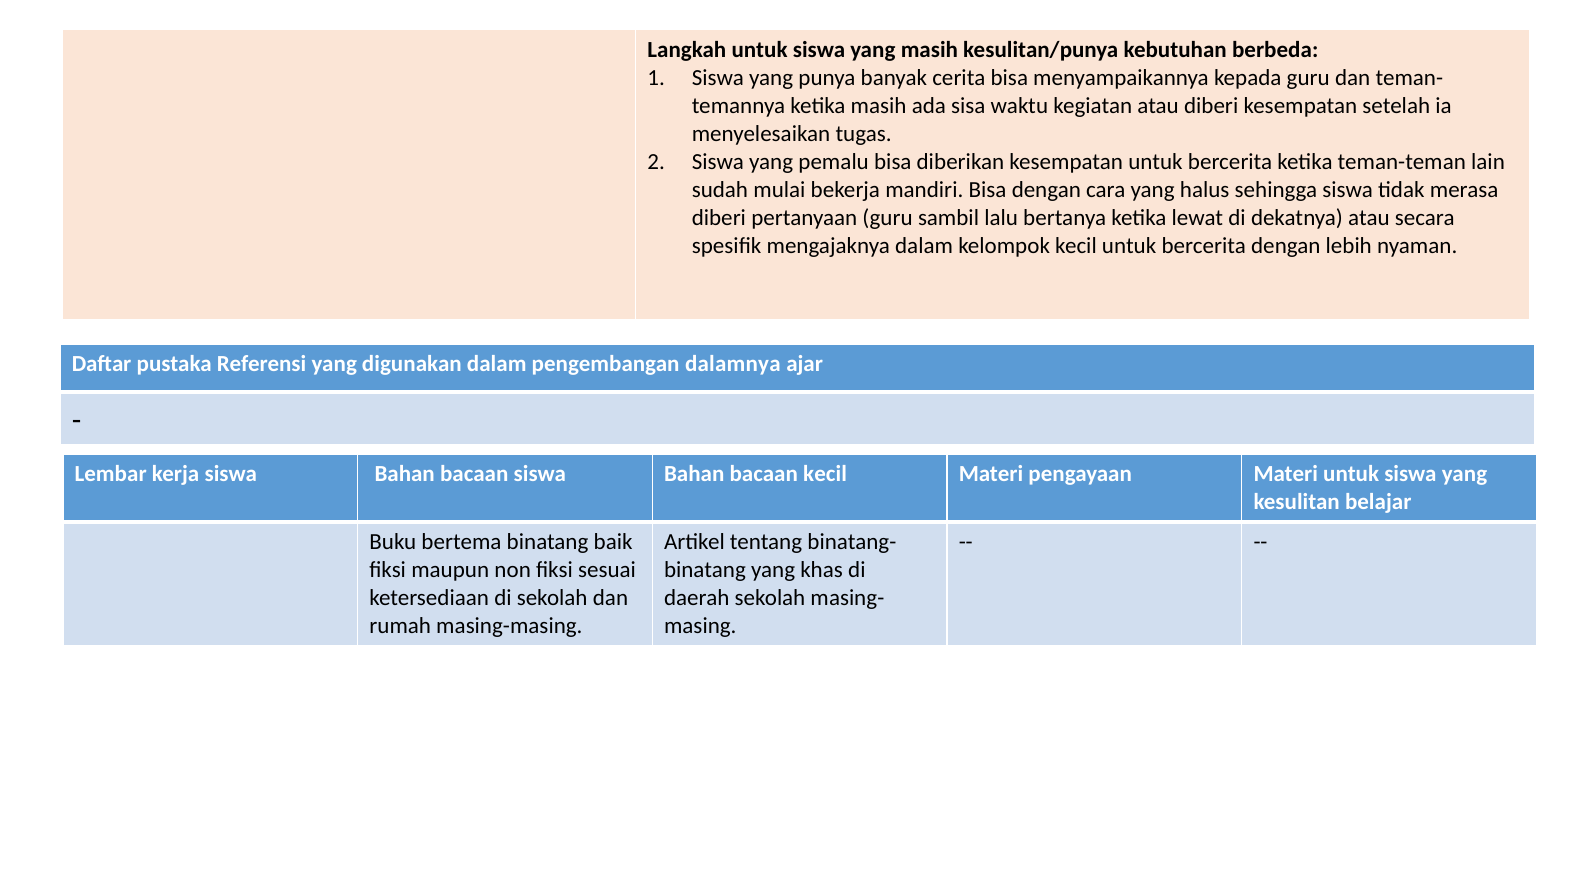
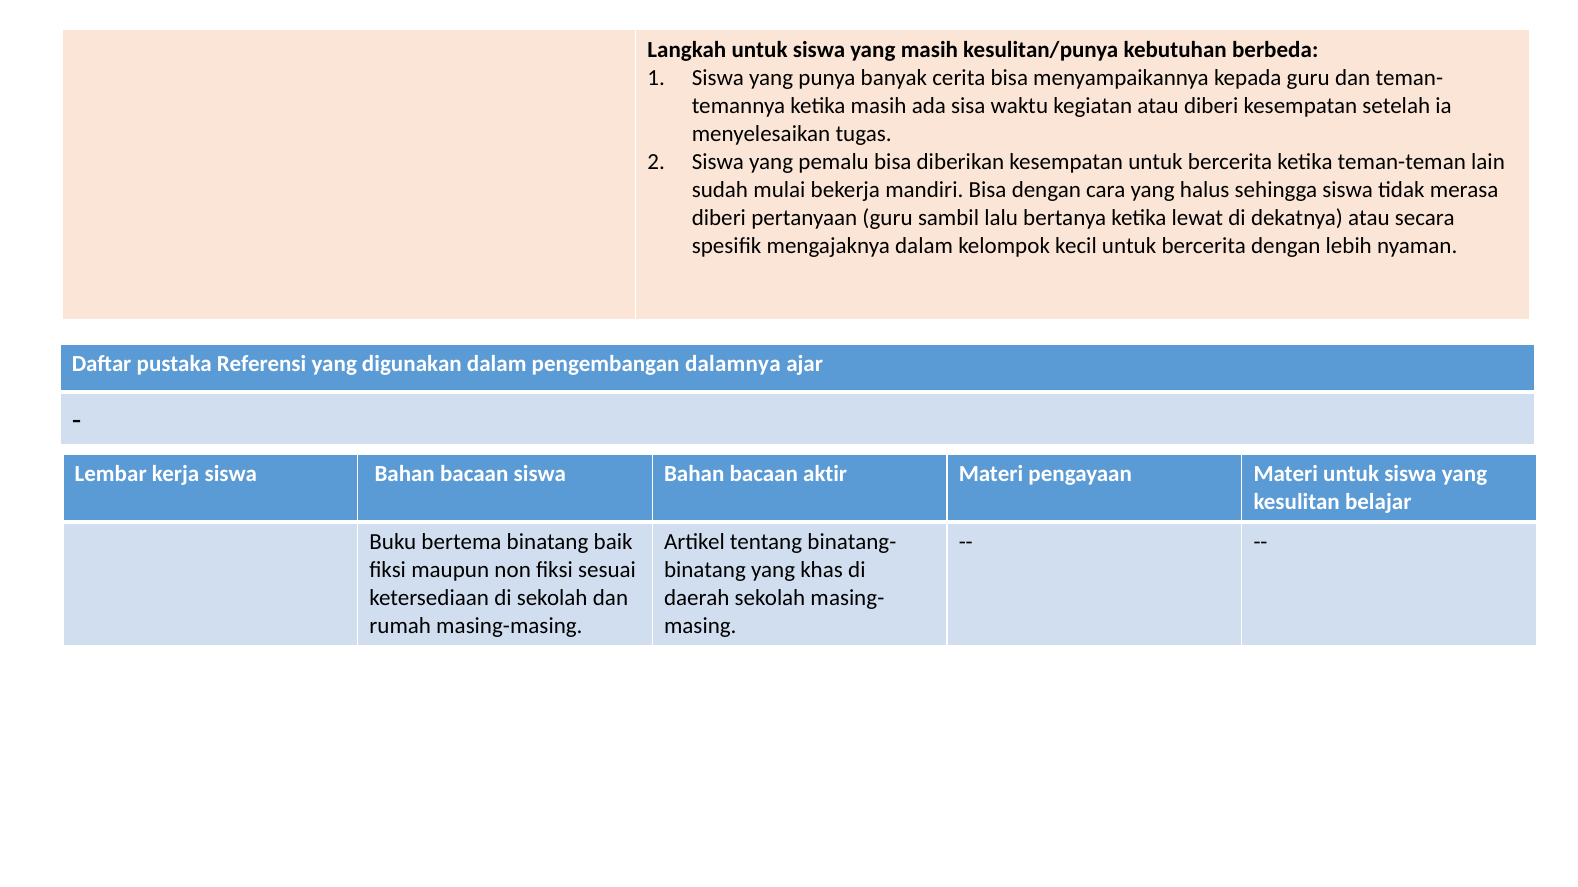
bacaan kecil: kecil -> aktir (825, 475)
